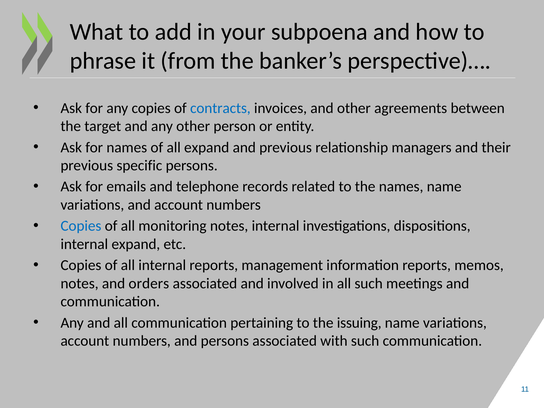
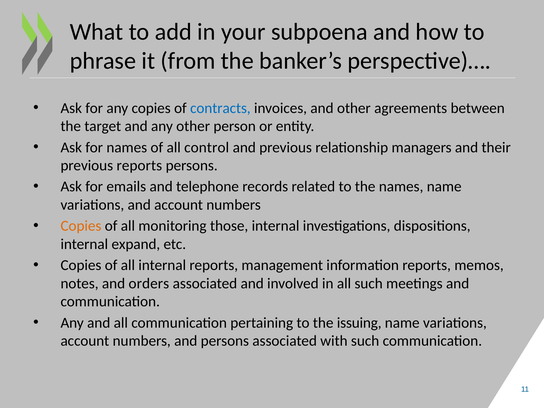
all expand: expand -> control (207, 147)
previous specific: specific -> reports (139, 165)
Copies colour: blue -> orange (81, 226)
monitoring notes: notes -> those (229, 226)
